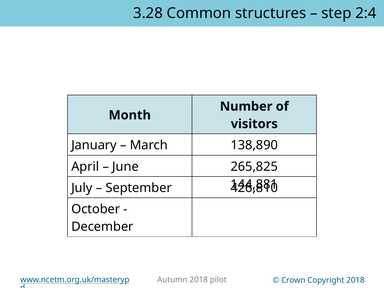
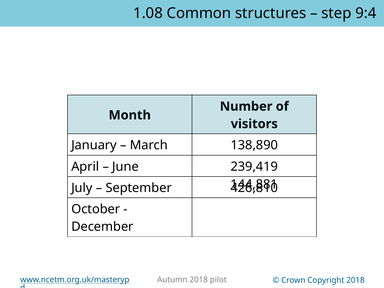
3.28: 3.28 -> 1.08 (148, 13)
2:4: 2:4 -> 9:4 (366, 13)
265,825: 265,825 -> 239,419 (254, 167)
